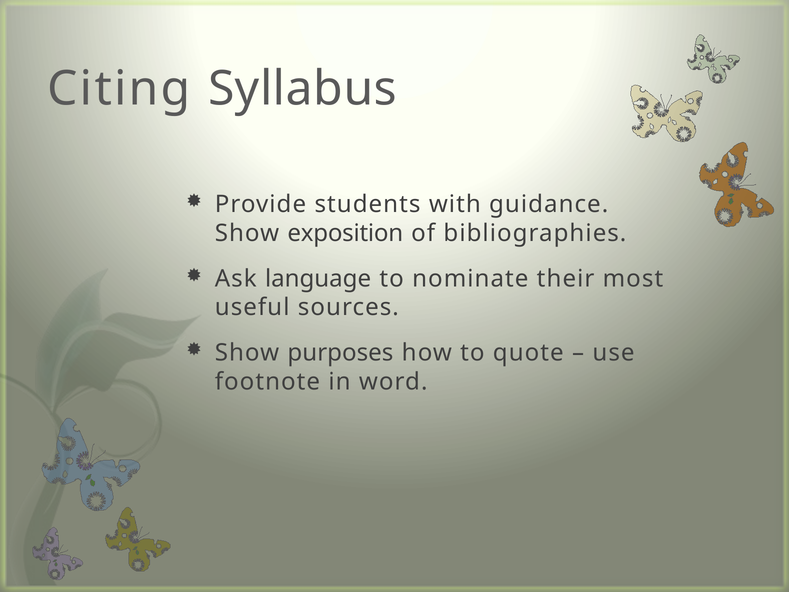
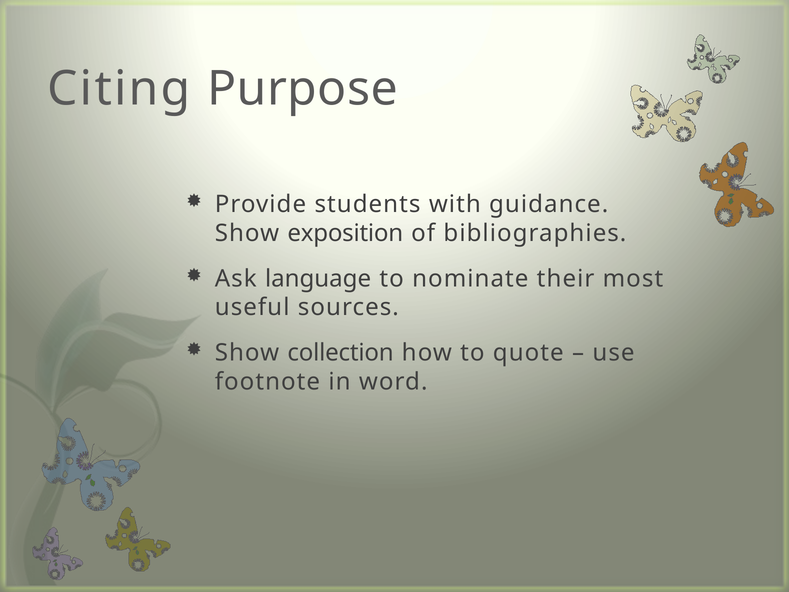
Syllabus: Syllabus -> Purpose (302, 89)
purposes: purposes -> collection (341, 353)
